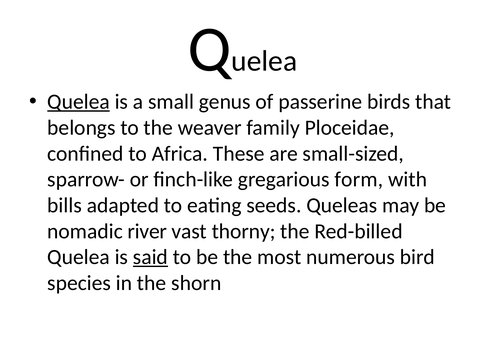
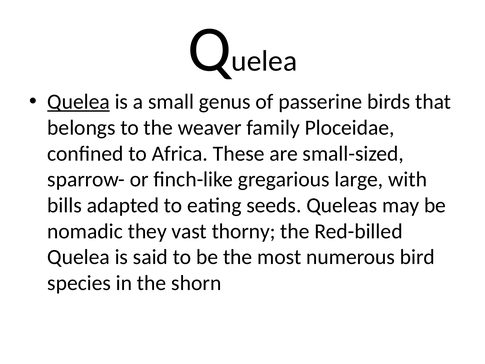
form: form -> large (359, 179)
river: river -> they (147, 231)
said underline: present -> none (150, 257)
